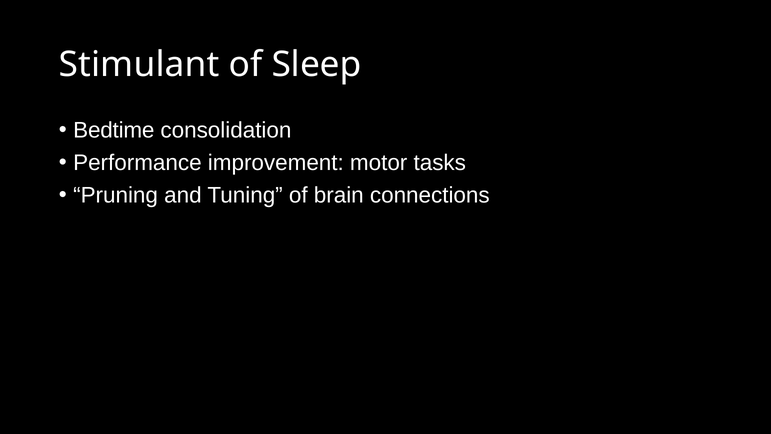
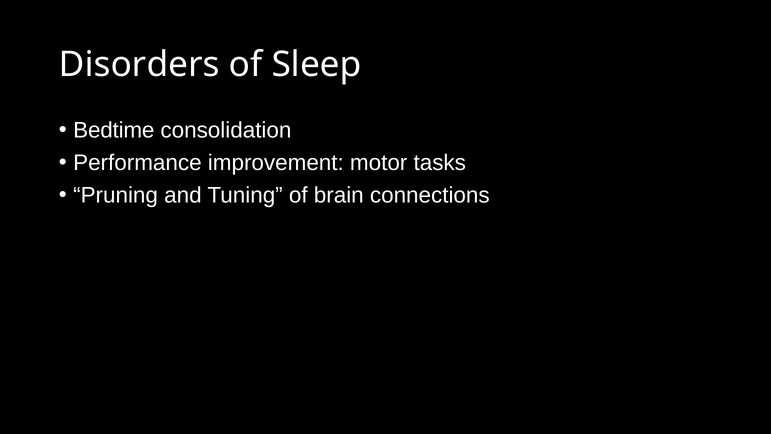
Stimulant: Stimulant -> Disorders (139, 65)
